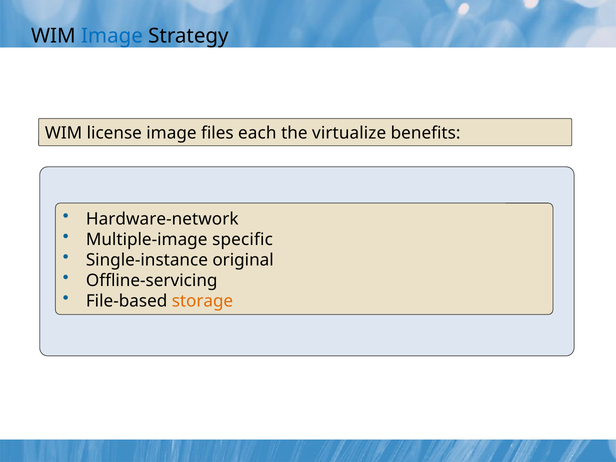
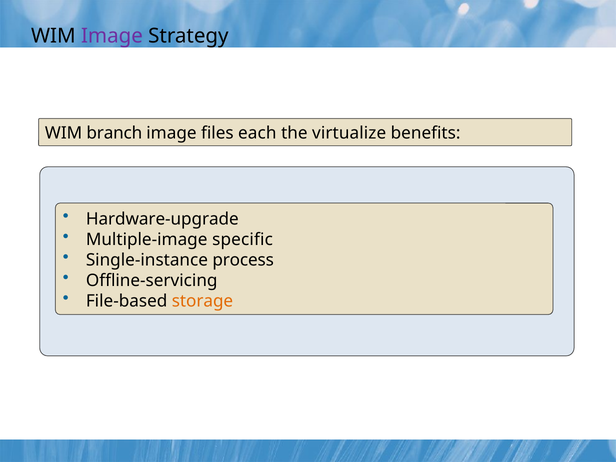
Image colour: blue -> purple (112, 36)
license: license -> branch (114, 133)
Hardware-network: Hardware-network -> Hardware-upgrade (162, 219)
original: original -> process (243, 260)
